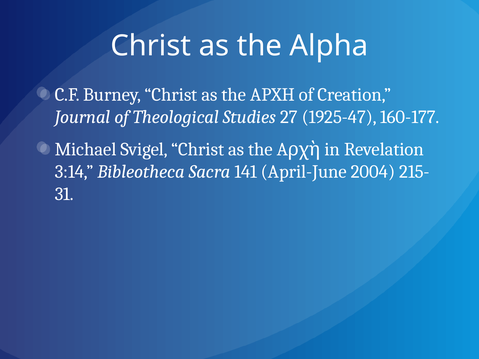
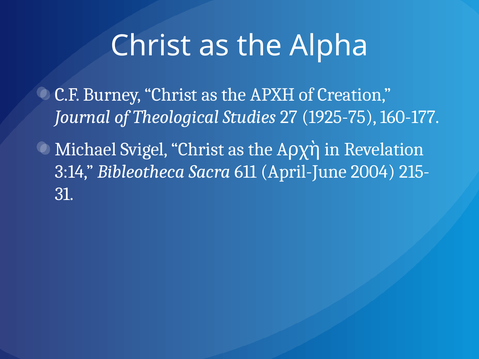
1925-47: 1925-47 -> 1925-75 (339, 117)
141: 141 -> 611 (246, 172)
